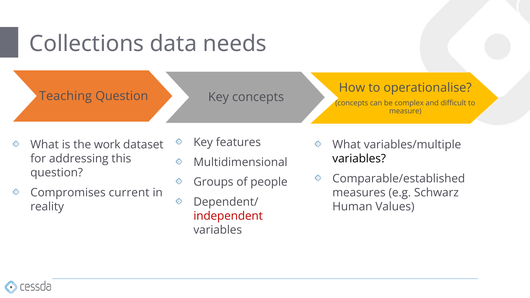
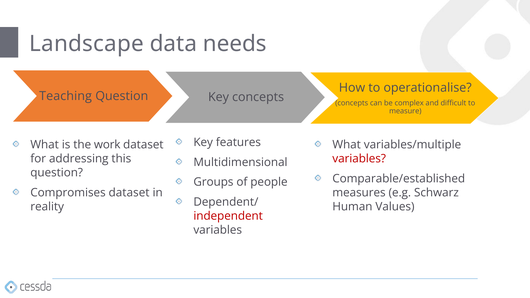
Collections: Collections -> Landscape (87, 44)
variables colour: black -> red (359, 159)
Compromises current: current -> dataset (129, 193)
